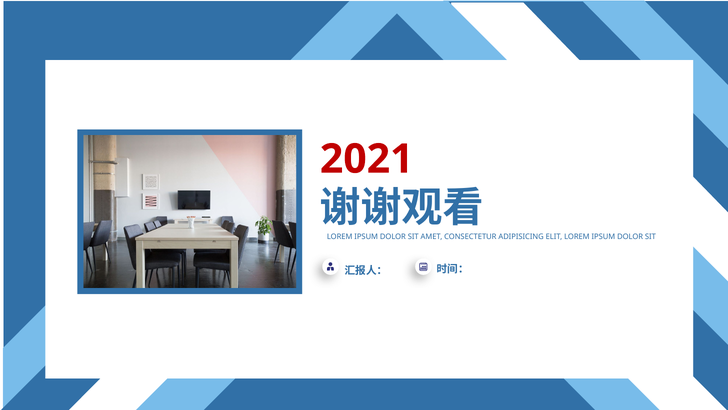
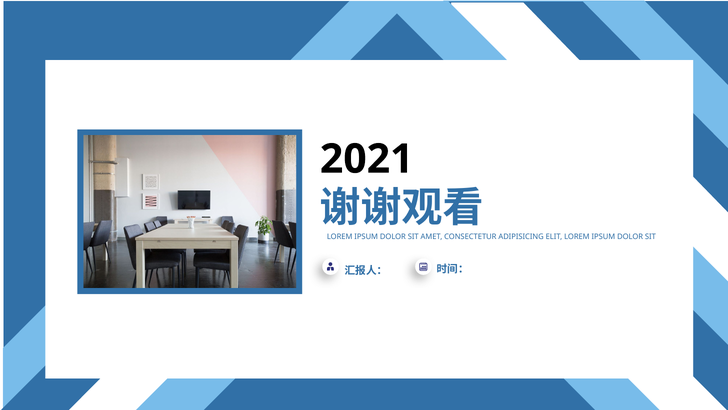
2021 colour: red -> black (367, 159)
